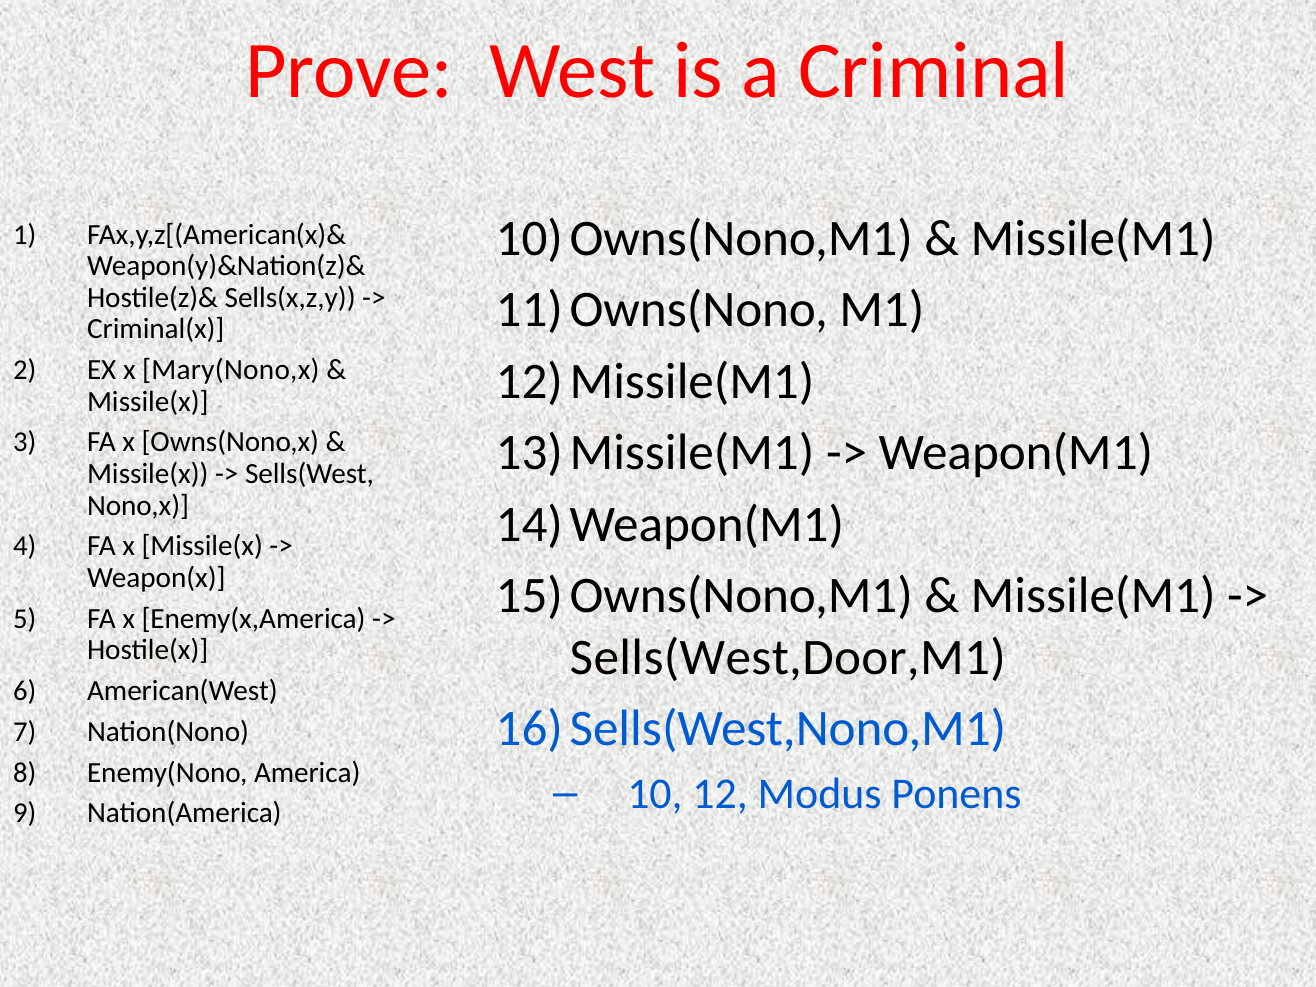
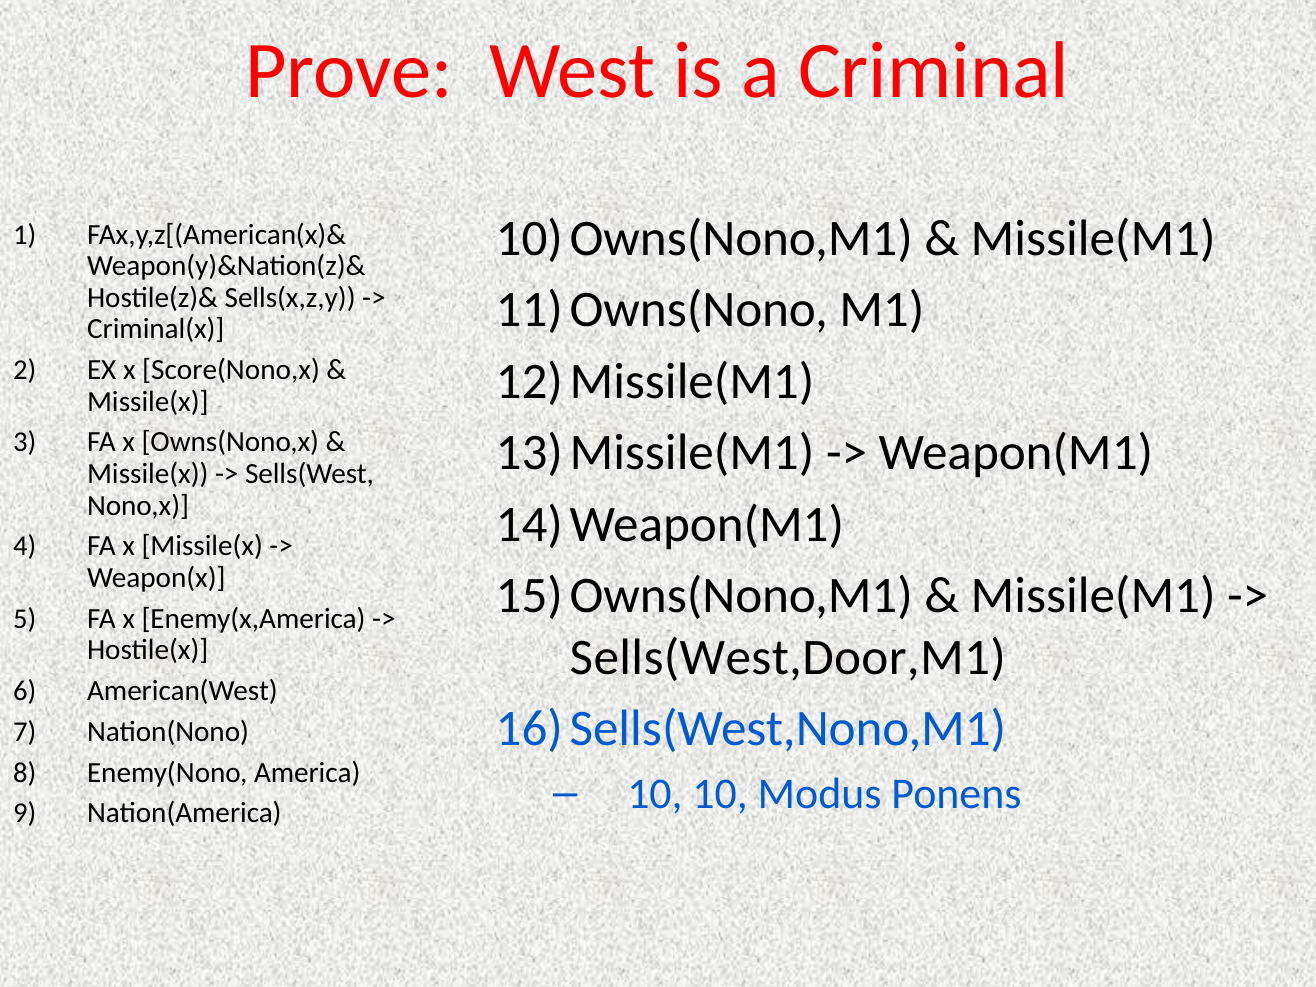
Mary(Nono,x: Mary(Nono,x -> Score(Nono,x (231, 370)
10 12: 12 -> 10 (720, 794)
